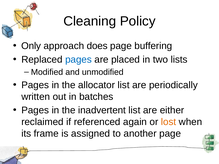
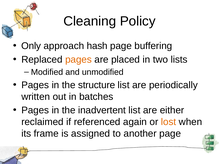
does: does -> hash (97, 46)
pages colour: blue -> orange (78, 60)
allocator: allocator -> structure (97, 85)
